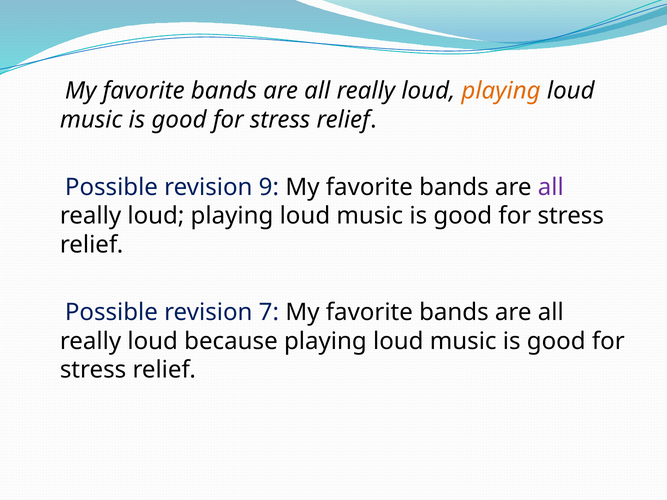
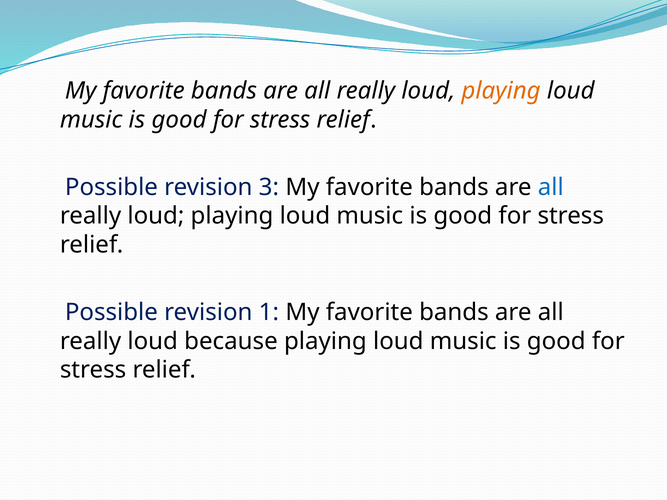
9: 9 -> 3 (269, 187)
all colour: purple -> blue (551, 187)
7: 7 -> 1 (269, 312)
